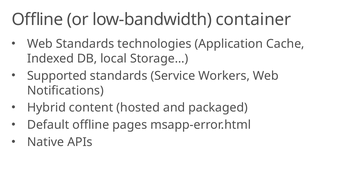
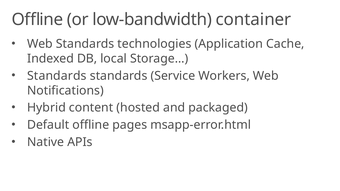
Supported: Supported -> Standards (57, 76)
